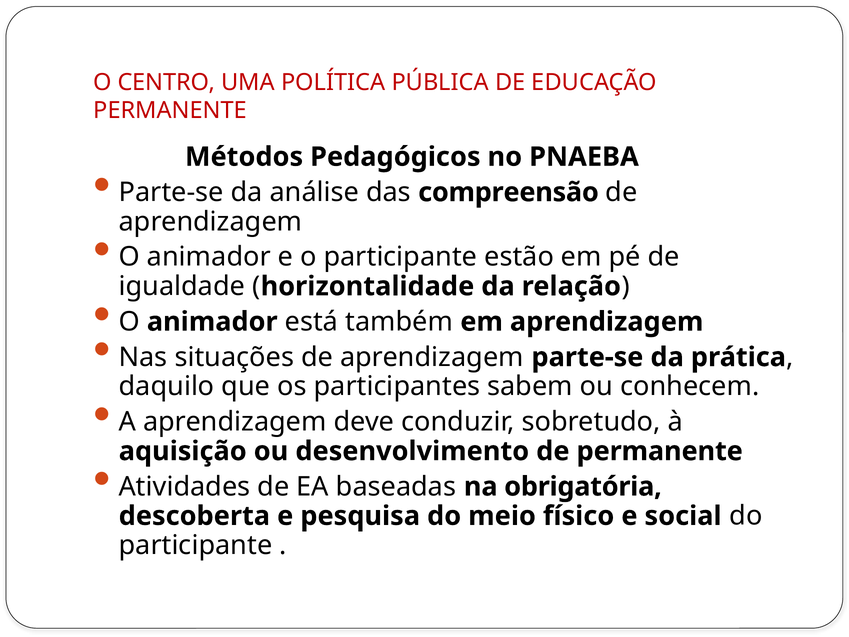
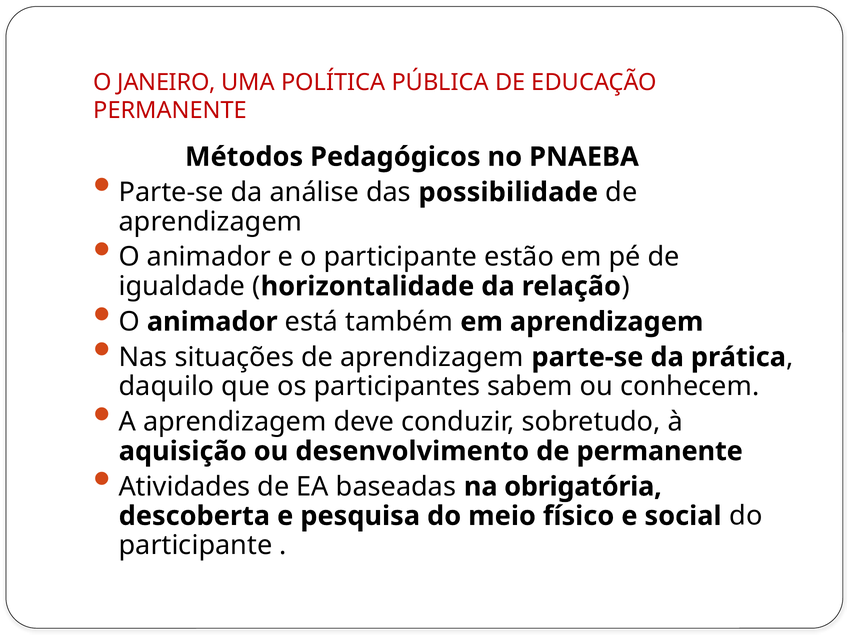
CENTRO: CENTRO -> JANEIRO (167, 82)
compreensão: compreensão -> possibilidade (508, 192)
